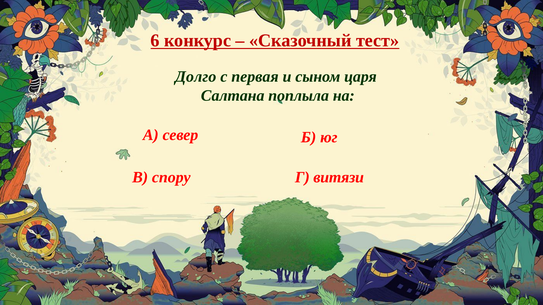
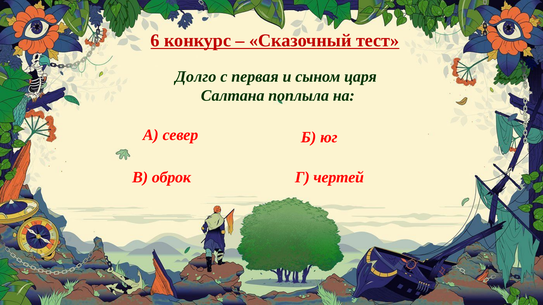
спору: спору -> оброк (171, 178)
витязи: витязи -> чертей (339, 178)
